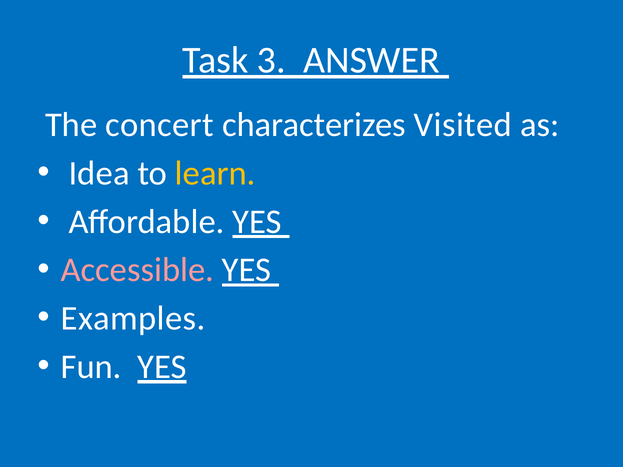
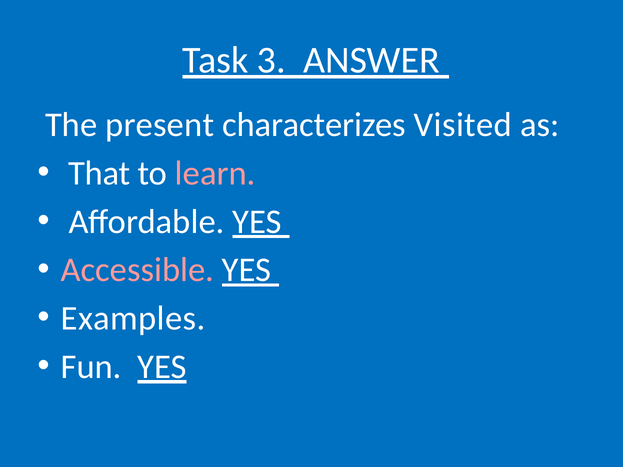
concert: concert -> present (160, 125)
Idea: Idea -> That (99, 173)
learn colour: yellow -> pink (215, 173)
